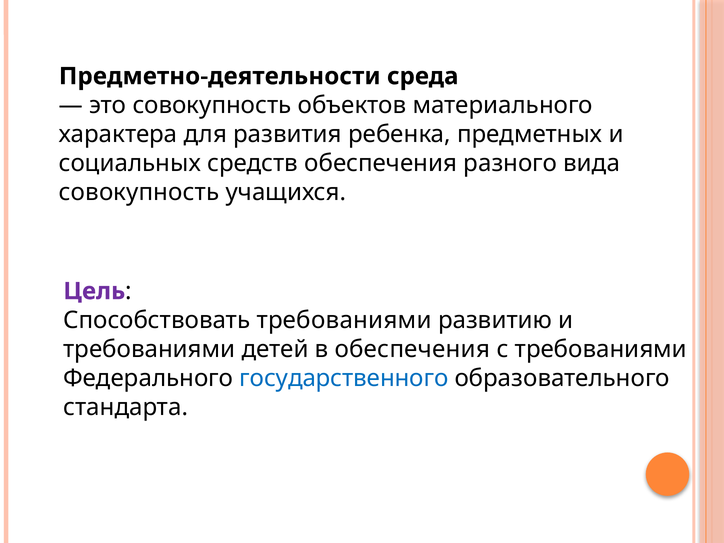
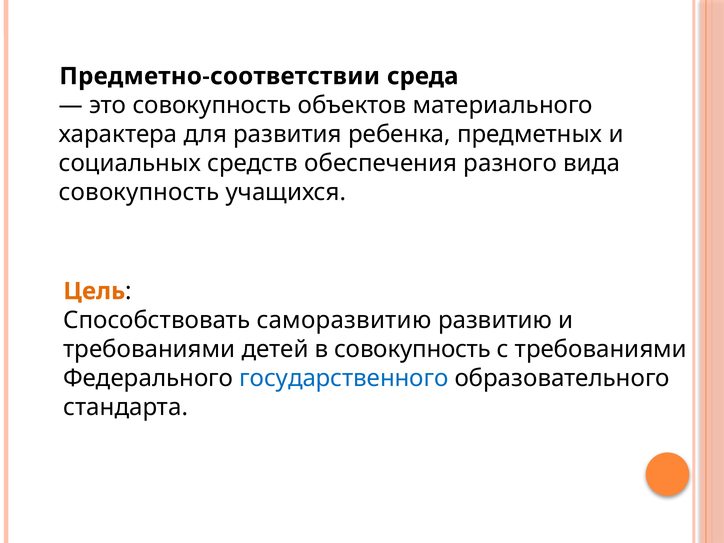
Предметно-деятельности: Предметно-деятельности -> Предметно-соответствии (220, 76)
Цель colour: purple -> orange (94, 291)
Способствовать требованиями: требованиями -> саморазвитию (344, 320)
в обеспечения: обеспечения -> совокупность (413, 349)
